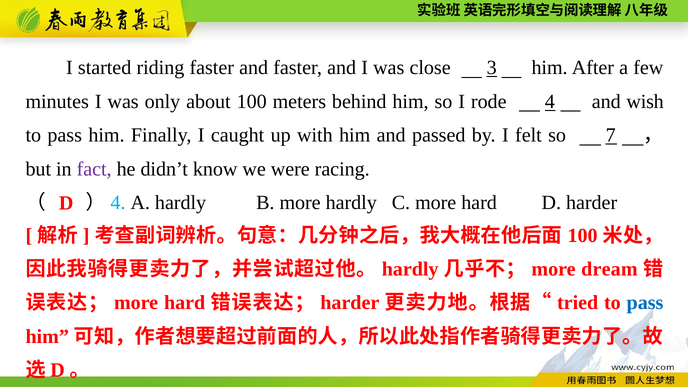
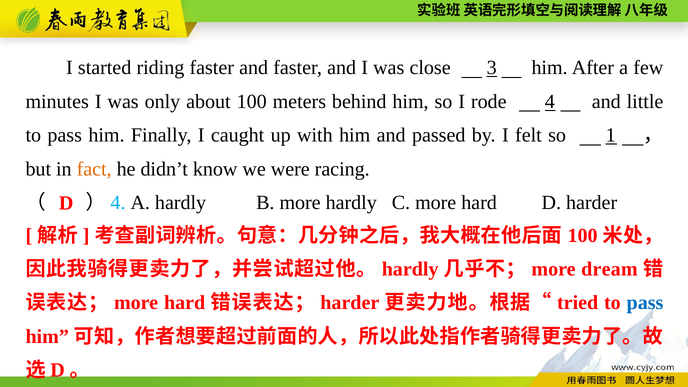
wish: wish -> little (645, 102)
7: 7 -> 1 (611, 135)
fact colour: purple -> orange (94, 169)
